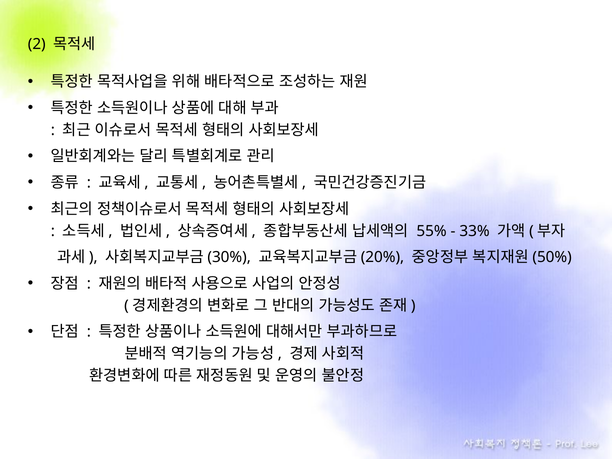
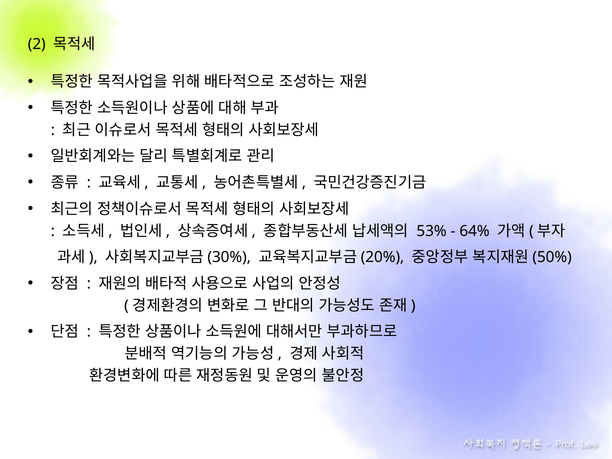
55%: 55% -> 53% (432, 231)
33%: 33% -> 64% (475, 231)
